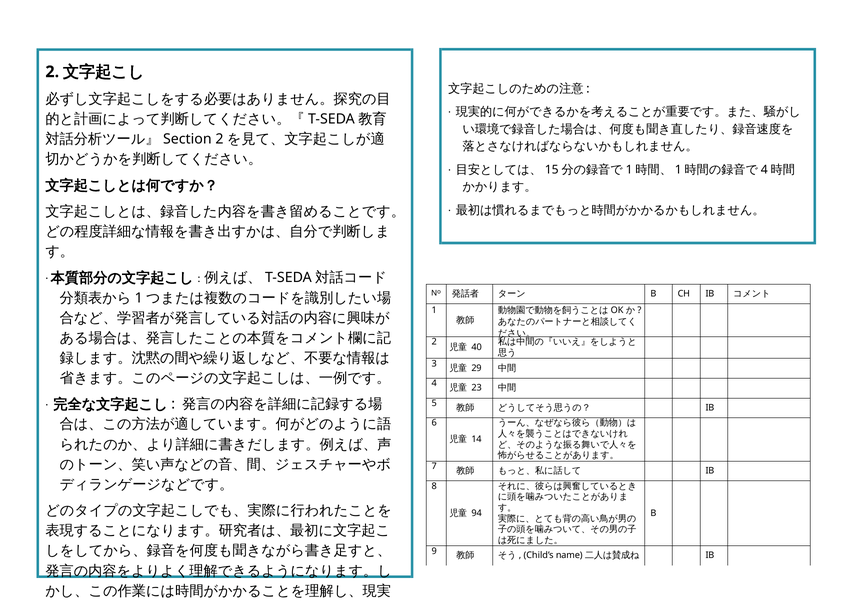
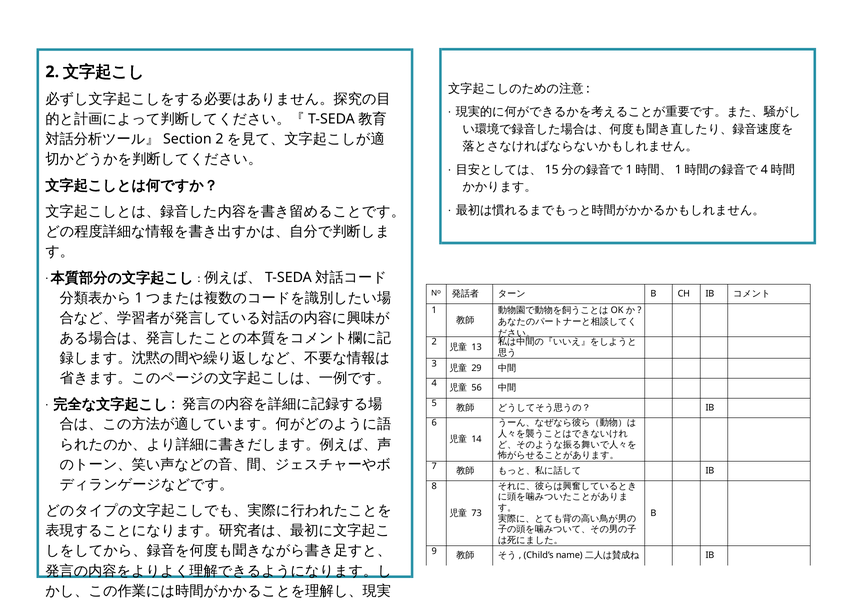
40: 40 -> 13 (477, 347)
23: 23 -> 56 (477, 388)
94: 94 -> 73 (477, 513)
